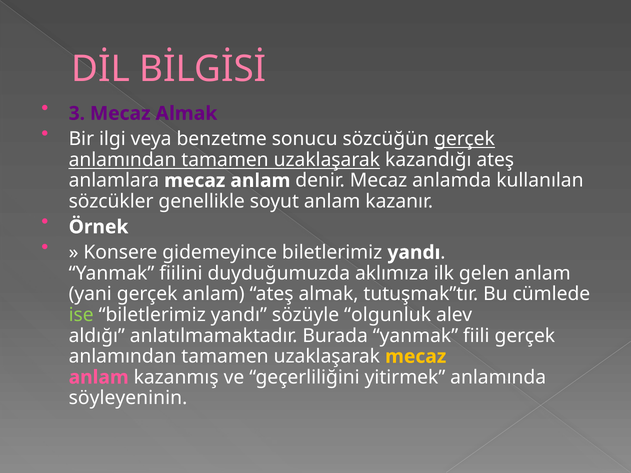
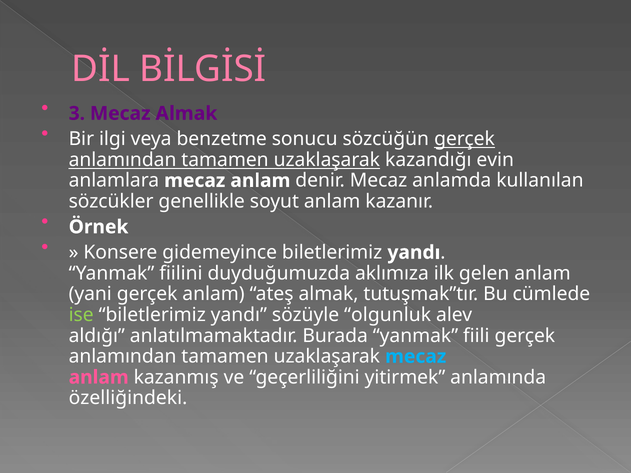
kazandığı ateş: ateş -> evin (495, 160)
mecaz colour: yellow -> light blue (416, 357)
söyleyeninin: söyleyeninin -> özelliğindeki (128, 398)
